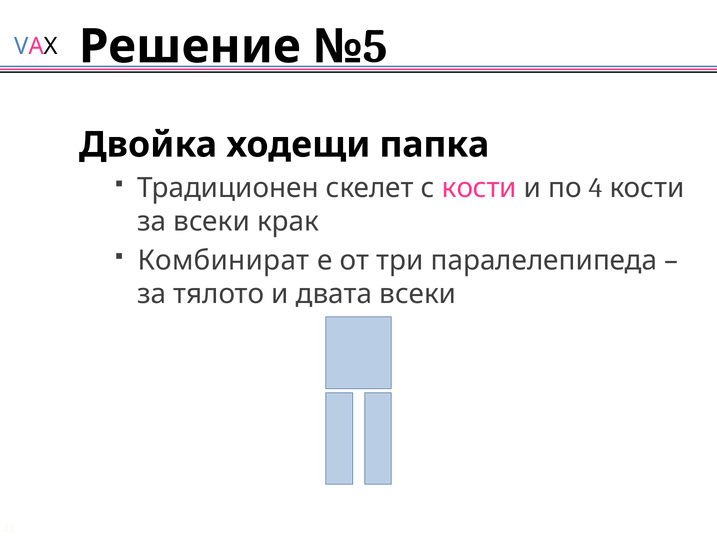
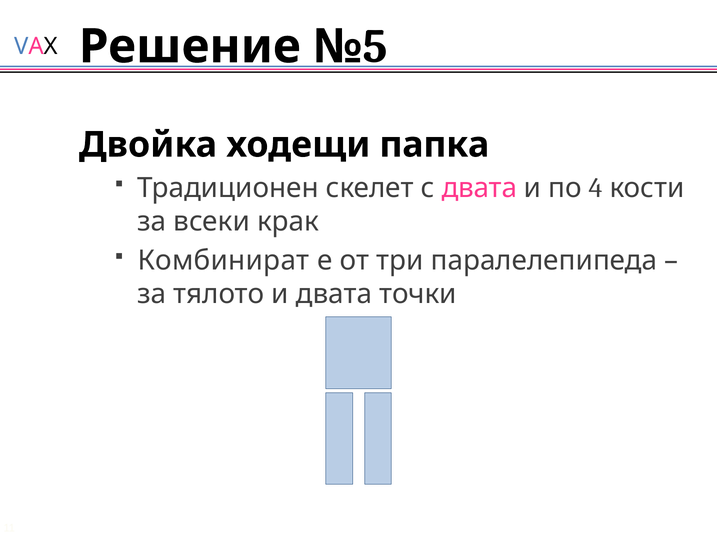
с кости: кости -> двата (479, 188)
двата всеки: всеки -> точки (418, 294)
